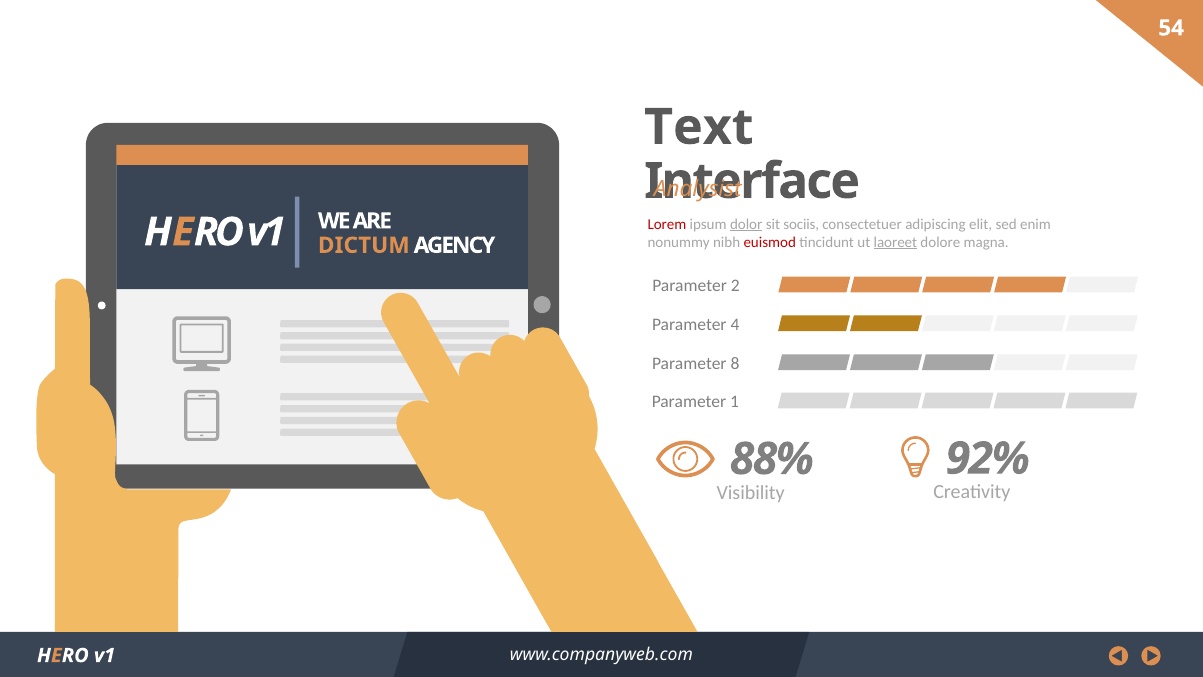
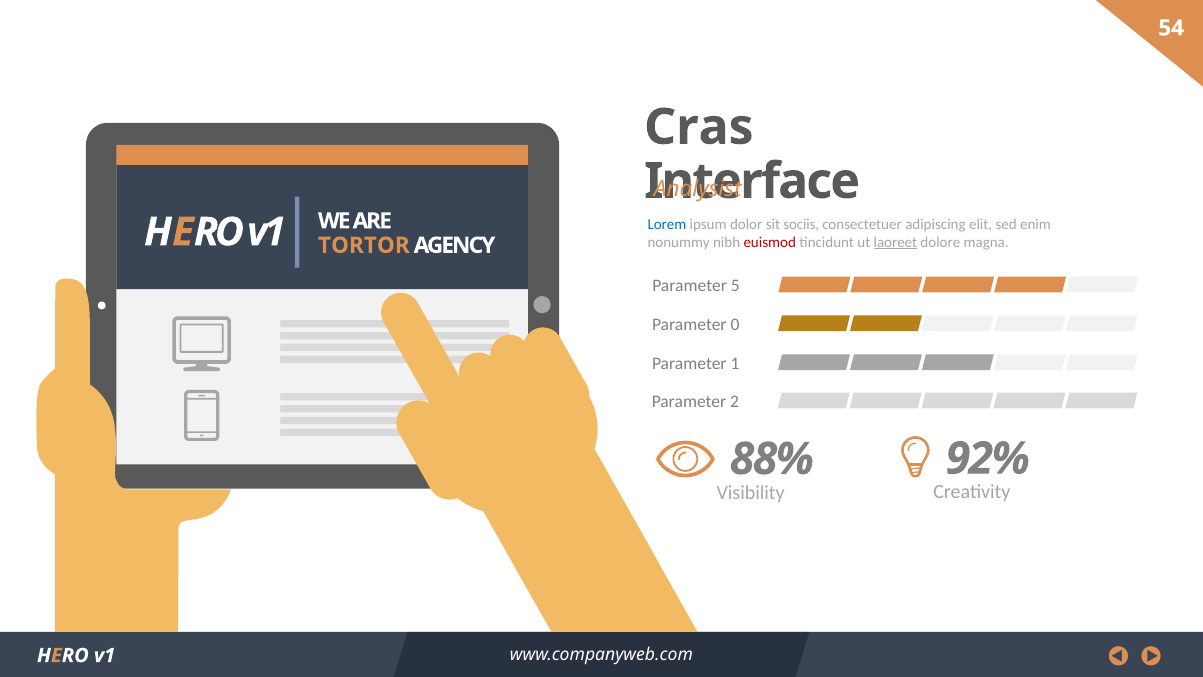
Text: Text -> Cras (699, 127)
Lorem colour: red -> blue (667, 224)
dolor underline: present -> none (746, 224)
DICTUM: DICTUM -> TORTOR (364, 245)
2: 2 -> 5 (735, 285)
4: 4 -> 0 (735, 324)
8: 8 -> 1 (735, 363)
1: 1 -> 2 (735, 401)
